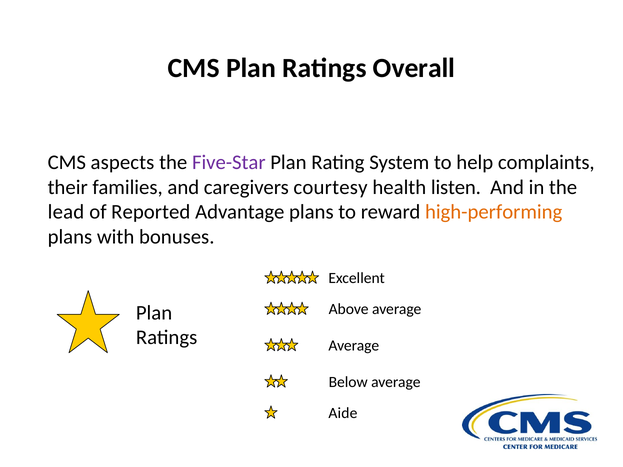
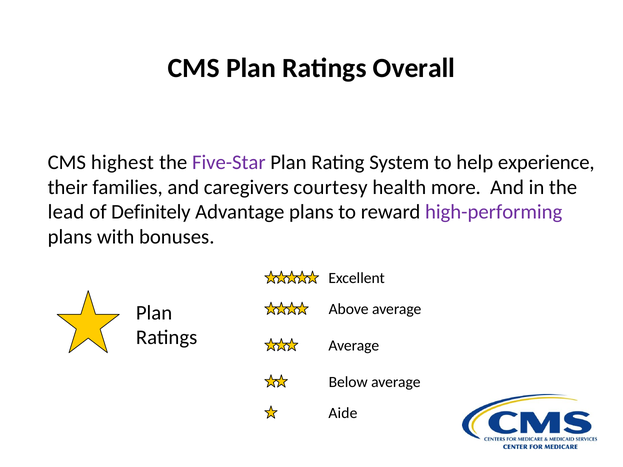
aspects: aspects -> highest (122, 162)
complaints: complaints -> experience (546, 162)
listen: listen -> more (456, 187)
Reported: Reported -> Definitely (151, 212)
high-performing colour: orange -> purple (494, 212)
